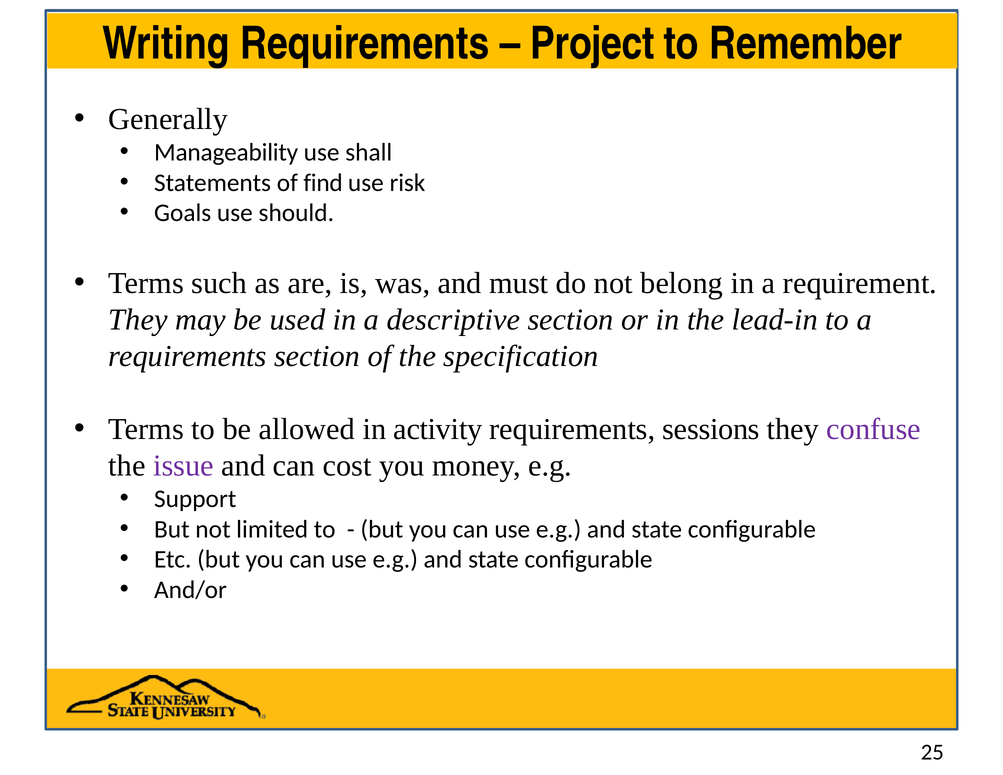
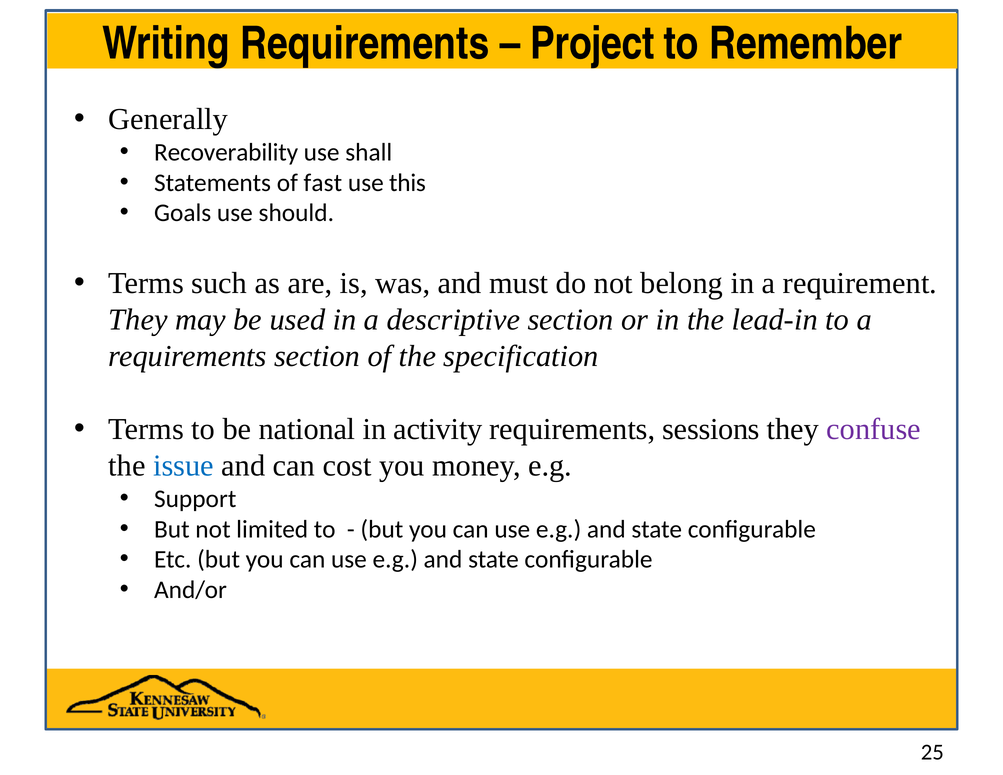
Manageability: Manageability -> Recoverability (226, 152)
find: find -> fast (323, 183)
risk: risk -> this (407, 183)
allowed: allowed -> national (307, 429)
issue colour: purple -> blue (184, 466)
